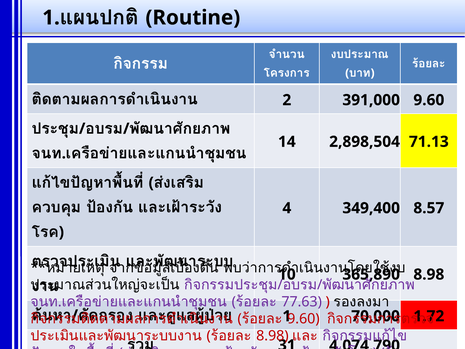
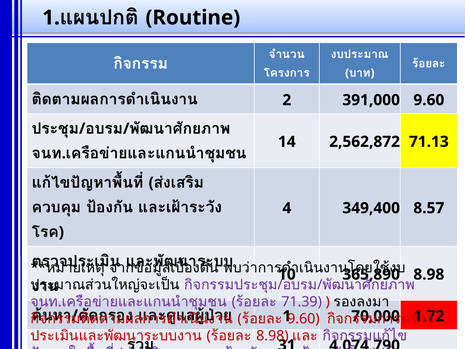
2,898,504: 2,898,504 -> 2,562,872 (365, 142)
77.63: 77.63 -> 71.39 (302, 302)
